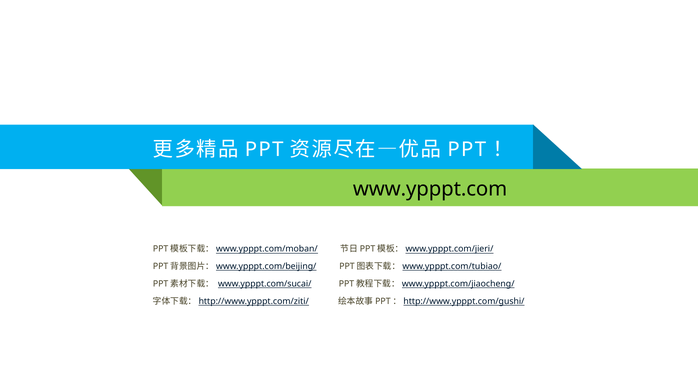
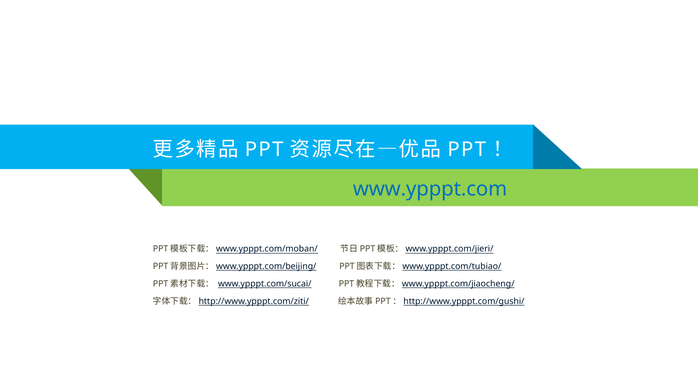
www.ypppt.com colour: black -> blue (430, 189)
